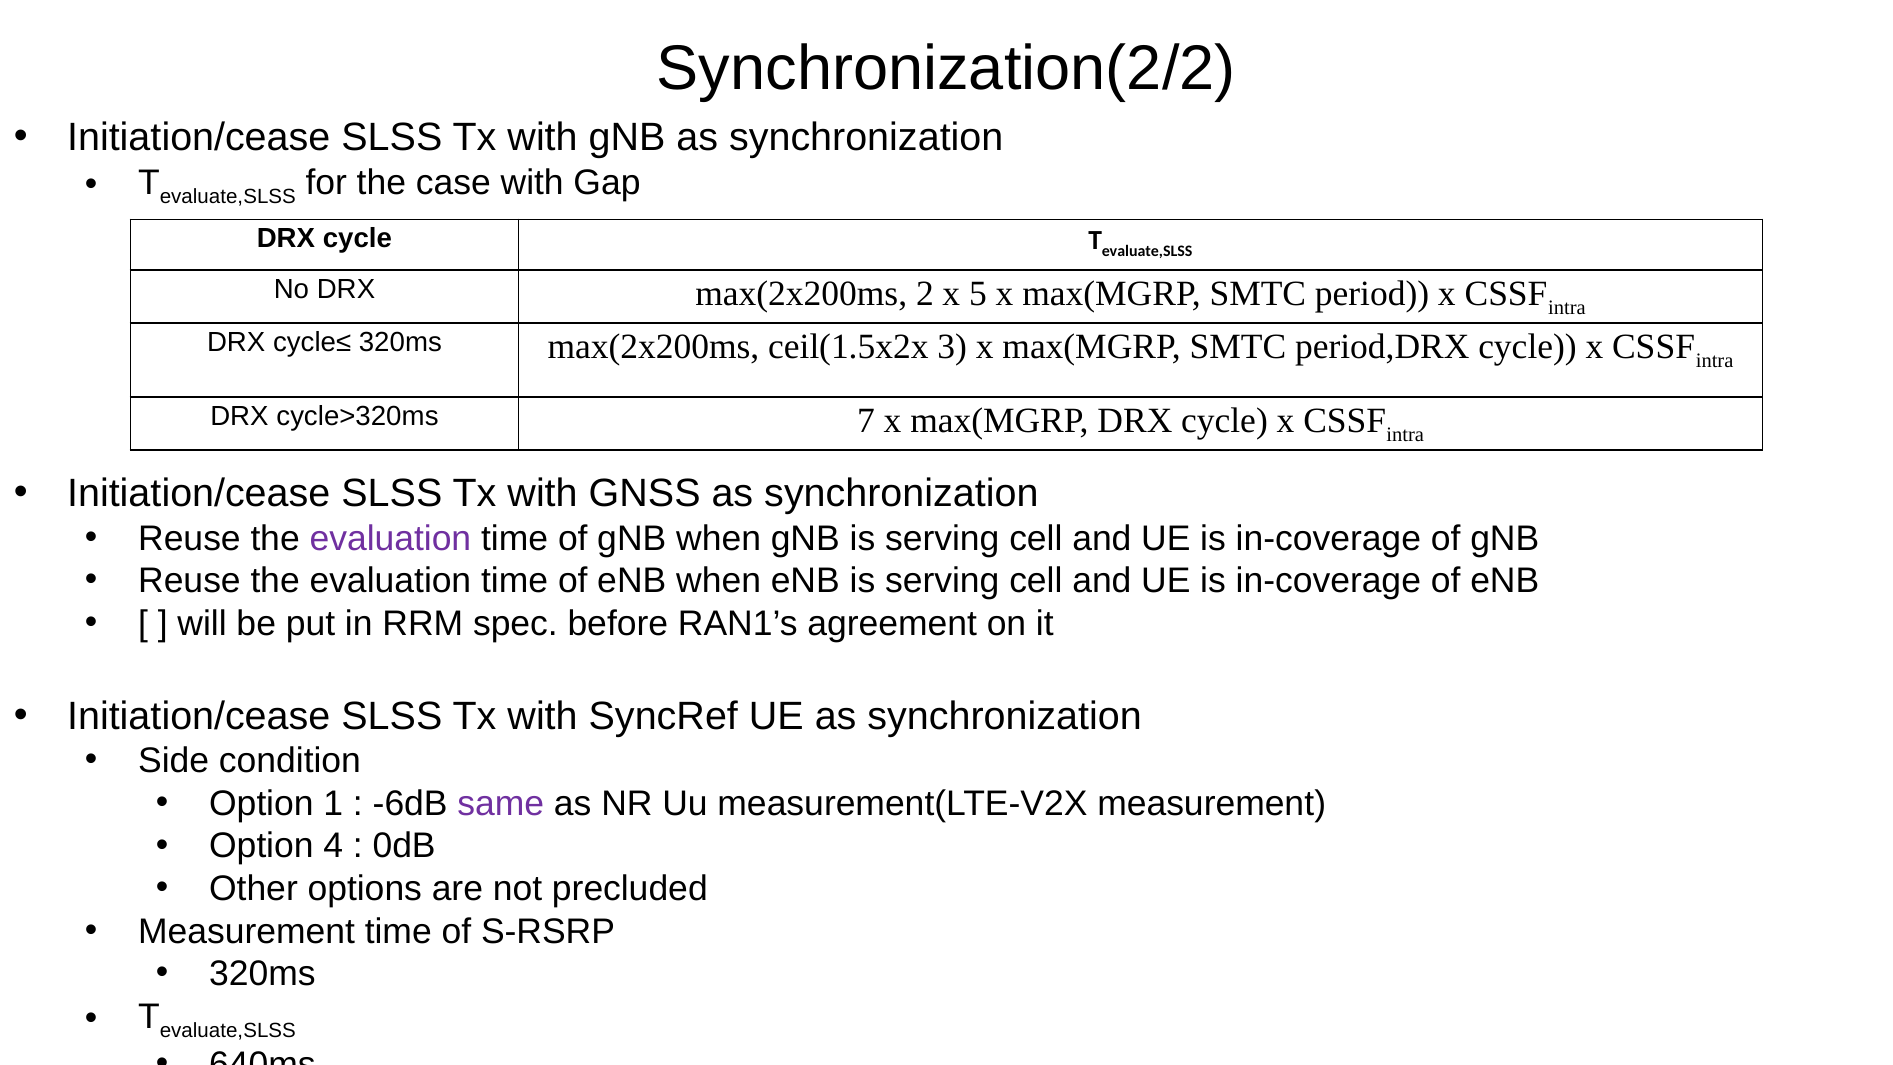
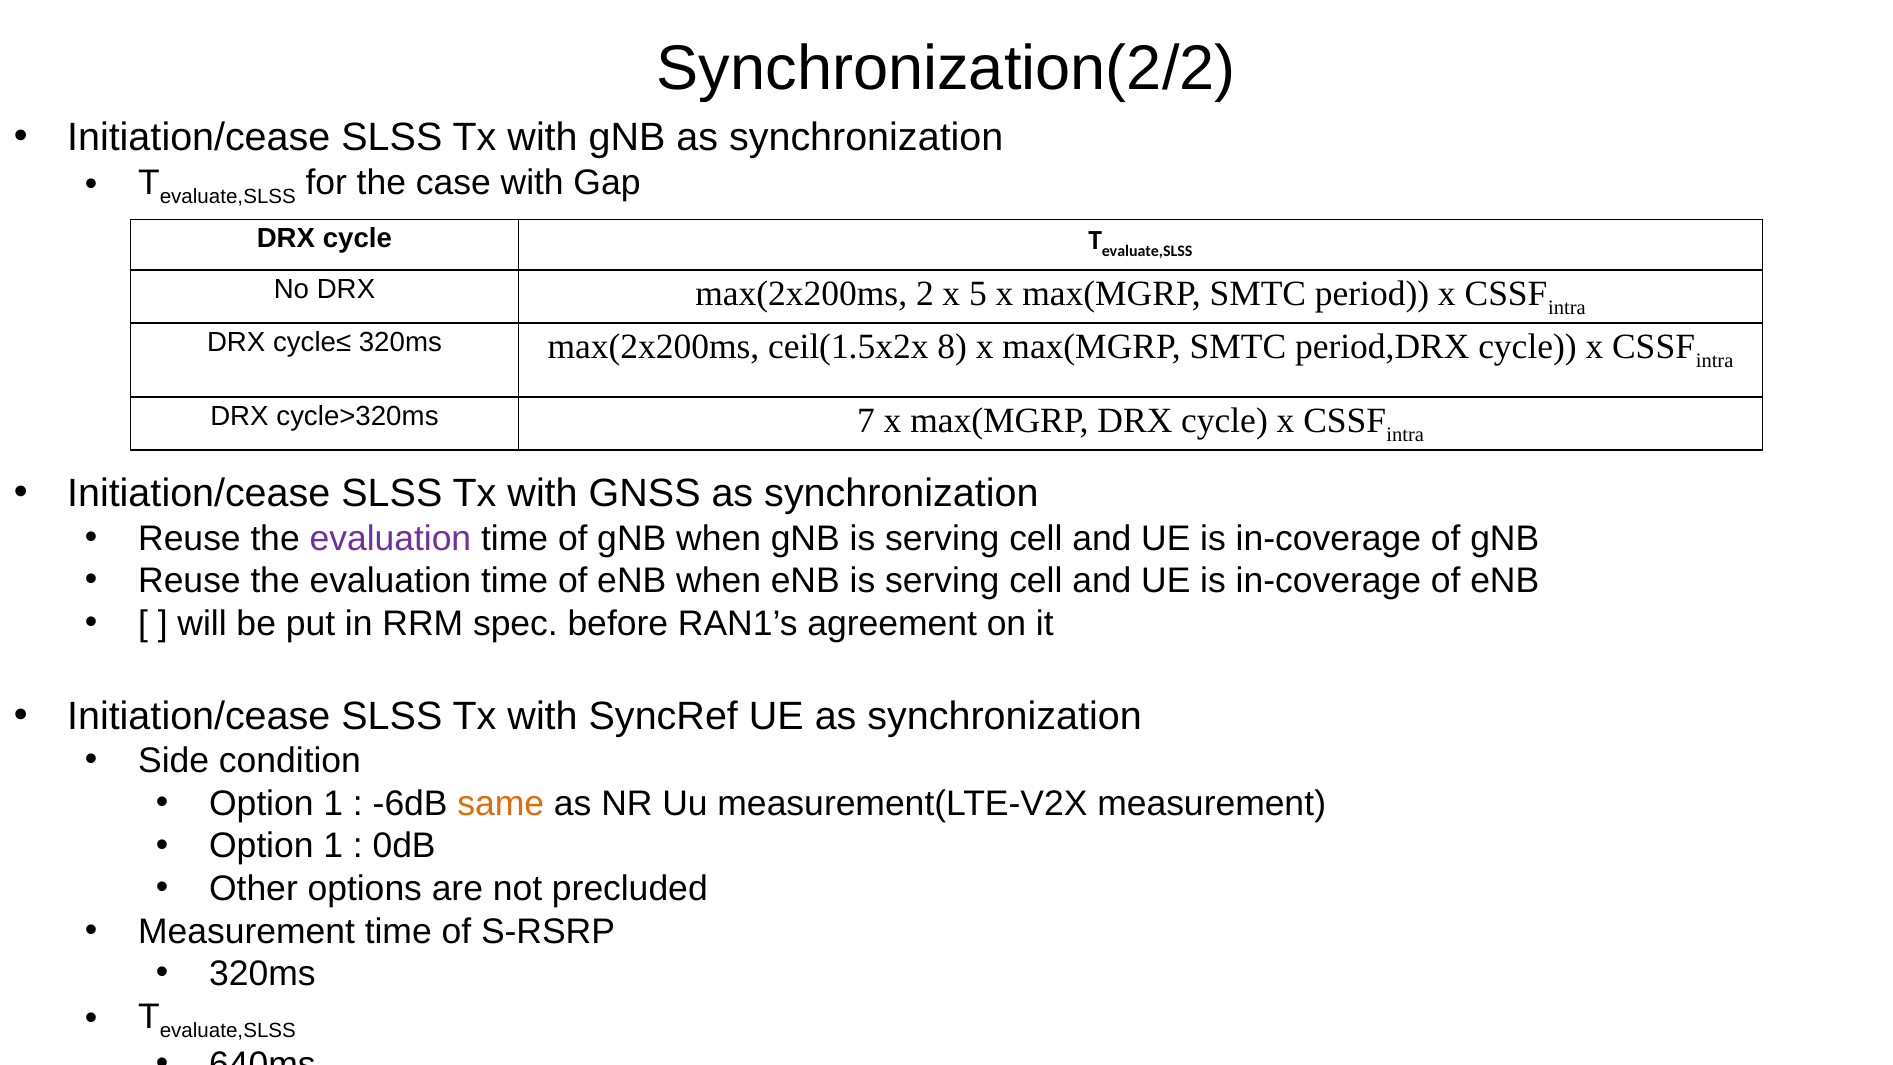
3: 3 -> 8 (952, 347)
same colour: purple -> orange (501, 804)
4: 4 -> 1 (333, 846)
